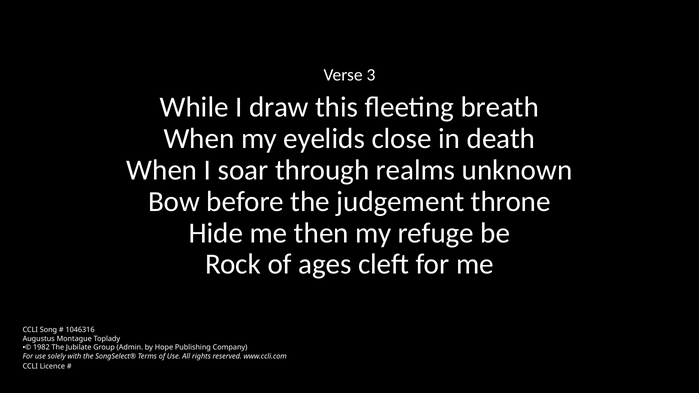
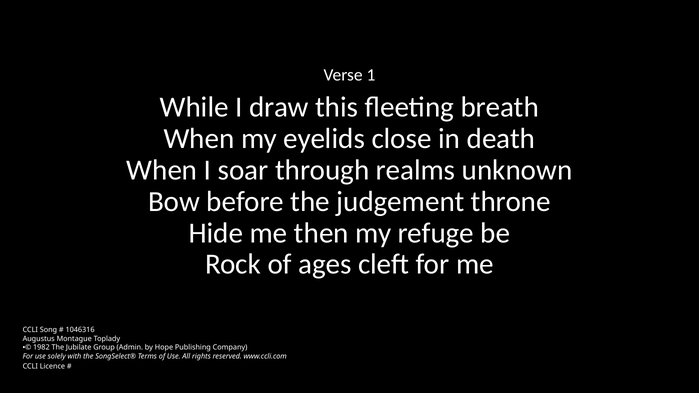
3: 3 -> 1 (371, 75)
